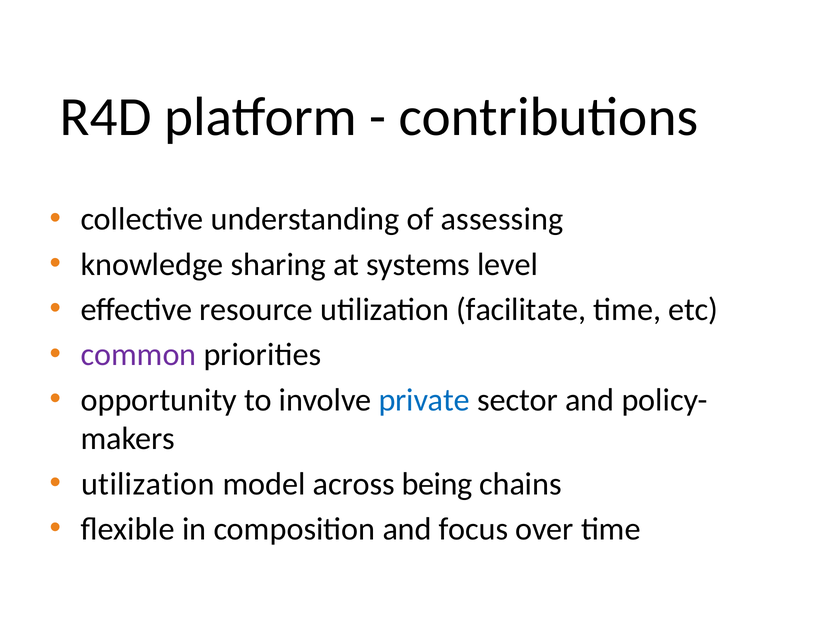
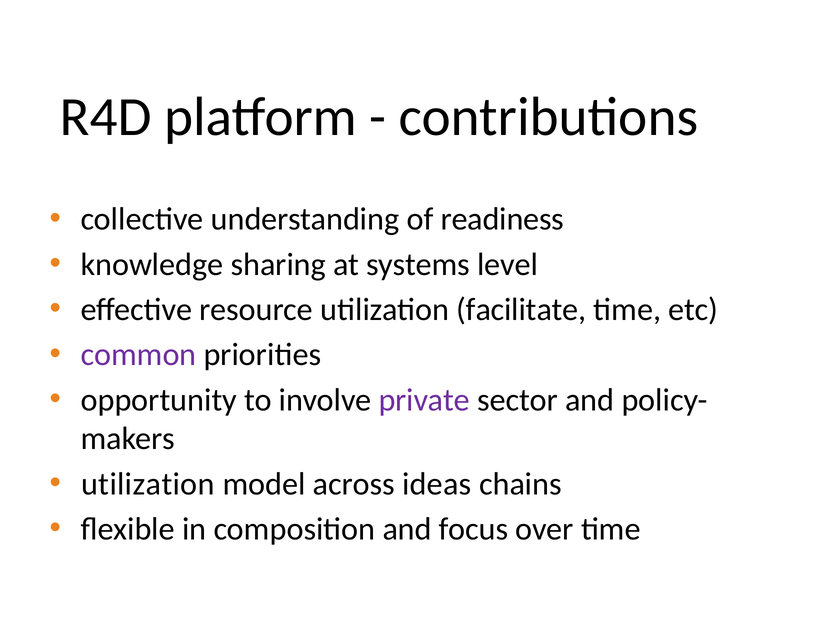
assessing: assessing -> readiness (502, 219)
private colour: blue -> purple (424, 400)
being: being -> ideas (437, 484)
